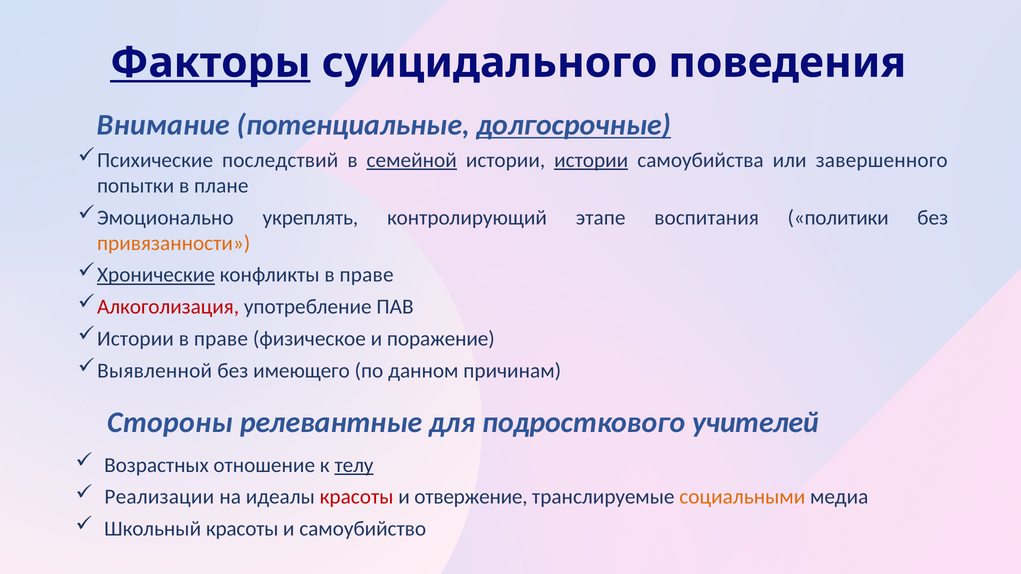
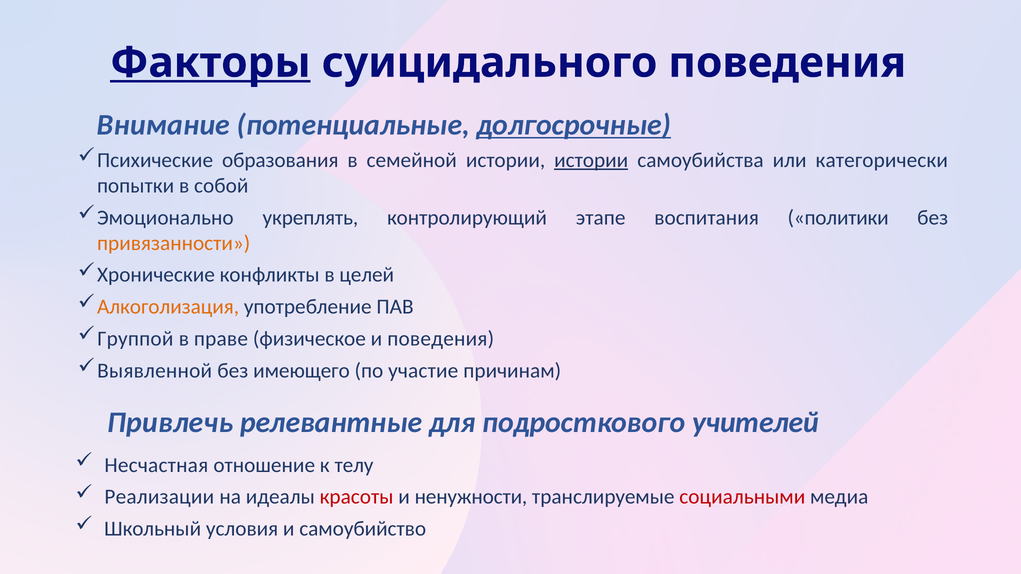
последствий: последствий -> образования (280, 160)
семейной underline: present -> none (412, 160)
завершенного: завершенного -> категорически (882, 160)
плане: плане -> собой (221, 186)
Хронические underline: present -> none (156, 275)
конфликты в праве: праве -> целей (367, 275)
Алкоголизация colour: red -> orange (168, 307)
Истории: Истории -> Группой (135, 339)
и поражение: поражение -> поведения (441, 339)
данном: данном -> участие (423, 371)
Стороны: Стороны -> Привлечь (170, 423)
Возрастных: Возрастных -> Несчастная (156, 465)
телу underline: present -> none (354, 465)
отвержение: отвержение -> ненужности (471, 497)
социальными colour: orange -> red (742, 497)
Школьный красоты: красоты -> условия (242, 529)
